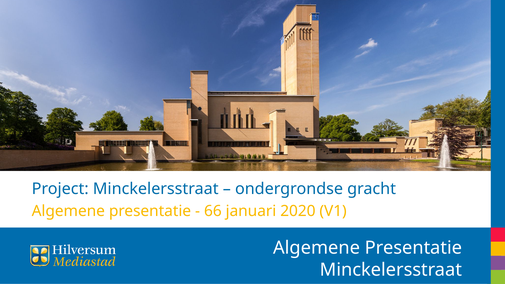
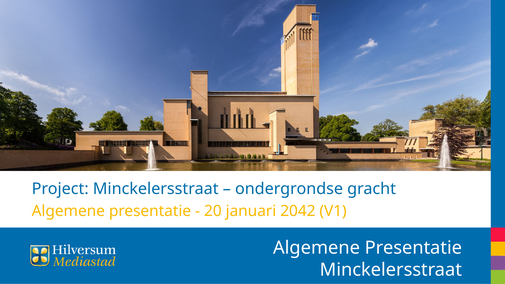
66: 66 -> 20 (213, 211)
2020: 2020 -> 2042 (298, 211)
